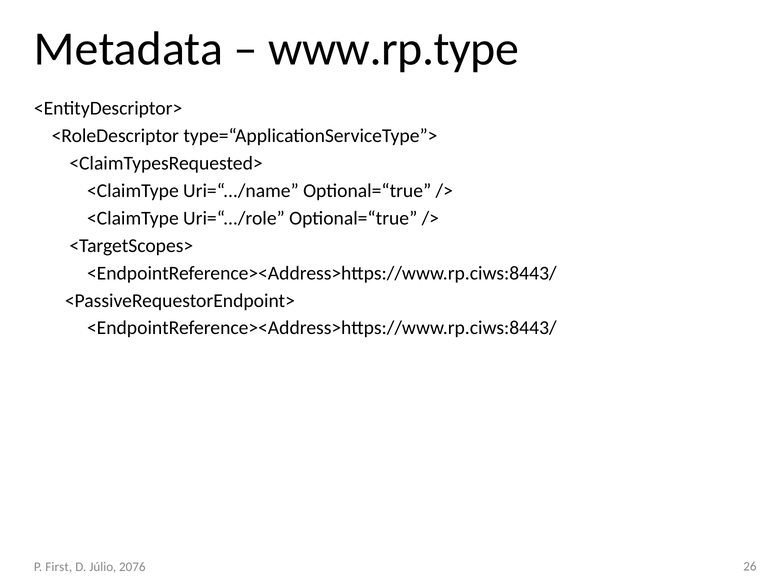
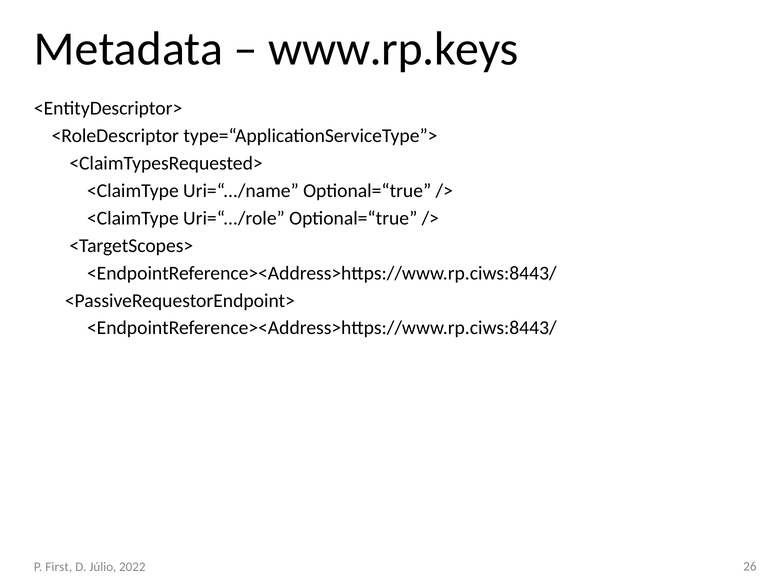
www.rp.type: www.rp.type -> www.rp.keys (394, 49)
2076: 2076 -> 2022 (132, 567)
